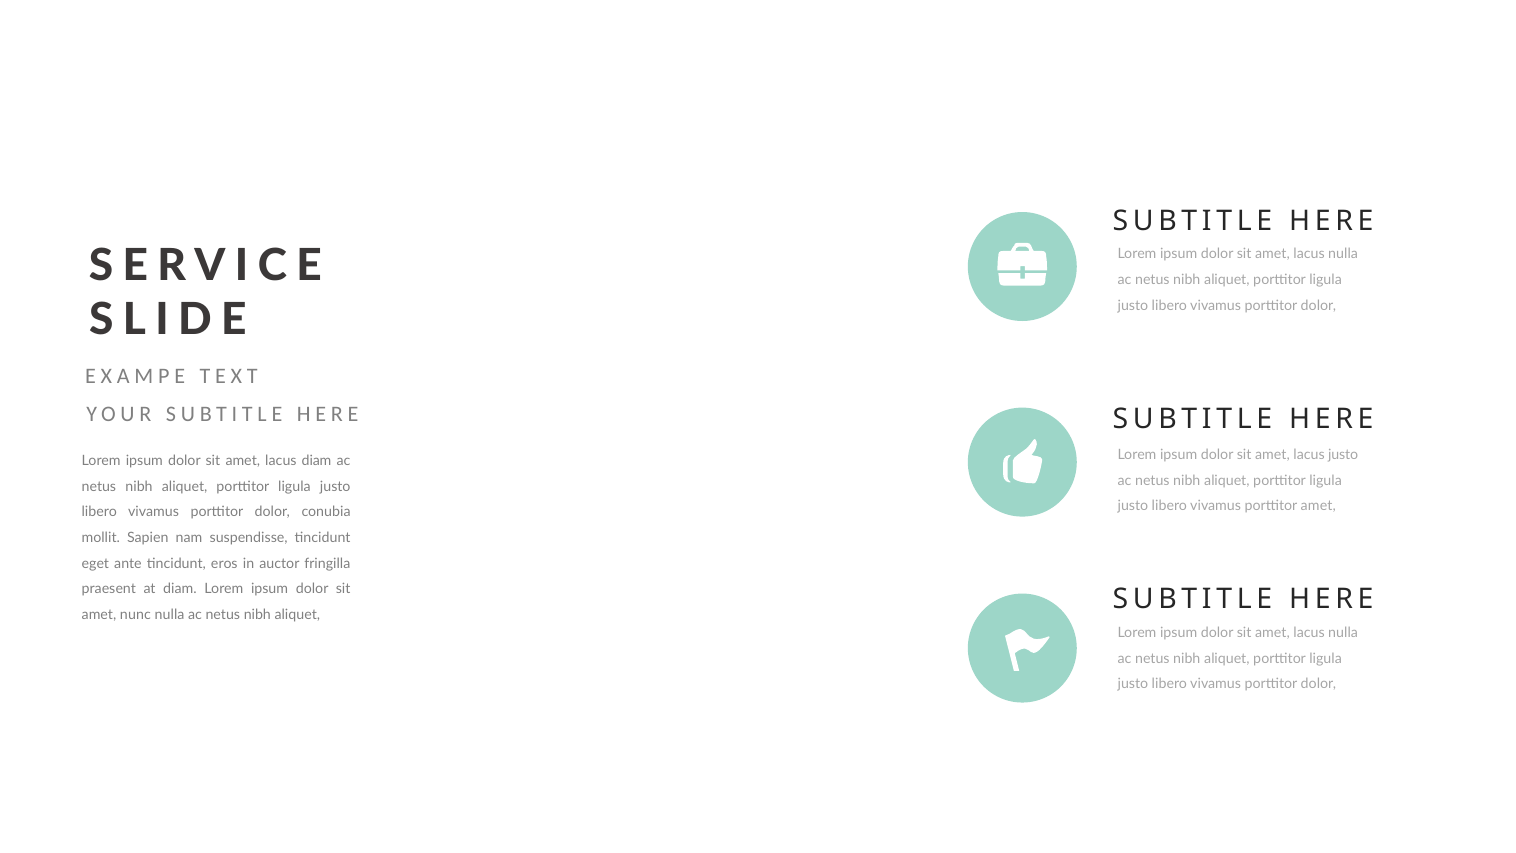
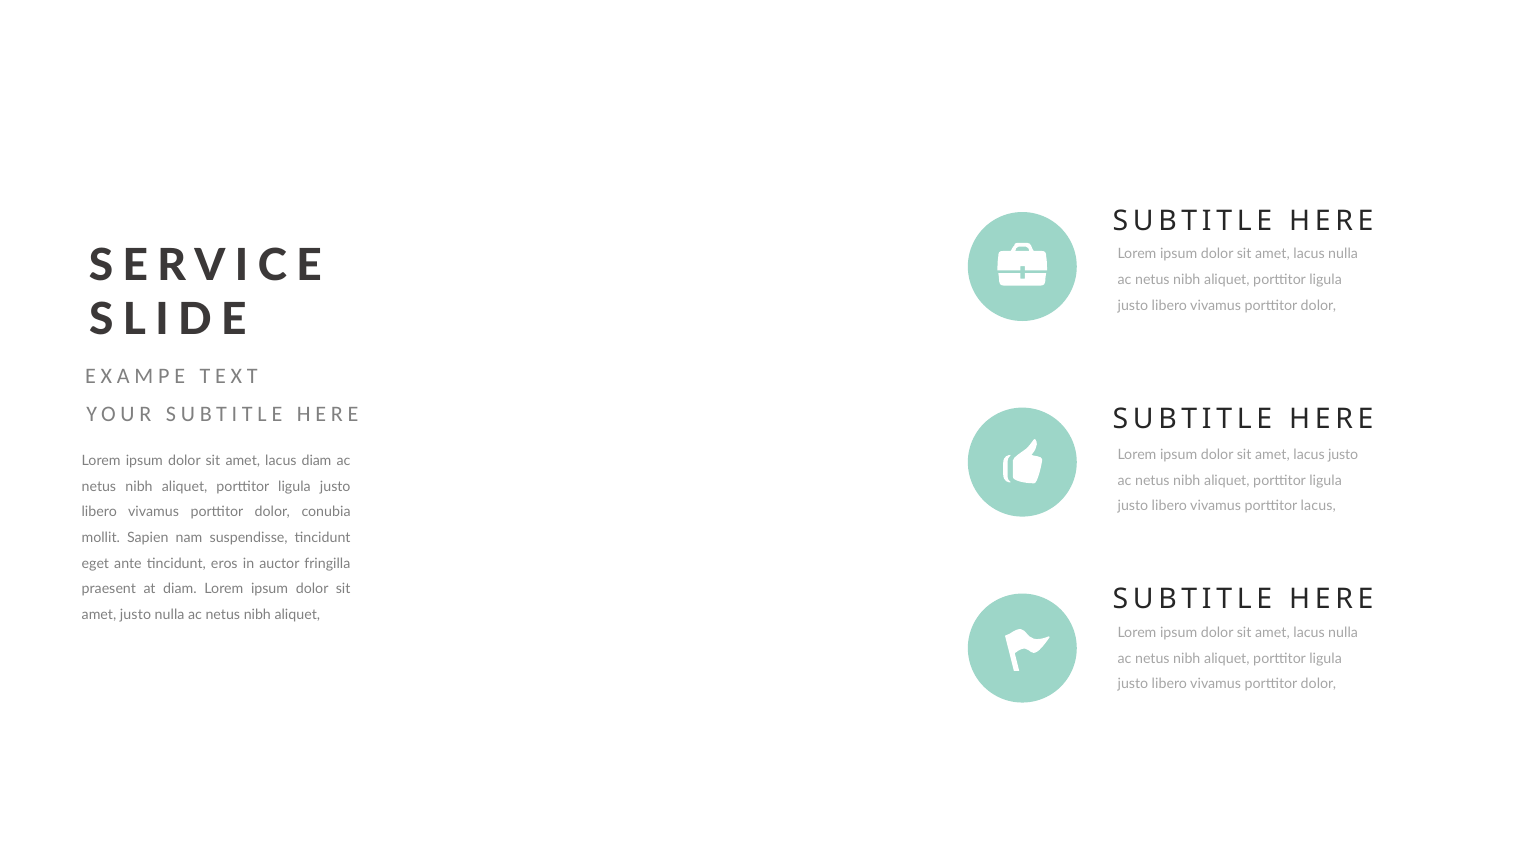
porttitor amet: amet -> lacus (1318, 506)
amet nunc: nunc -> justo (135, 615)
